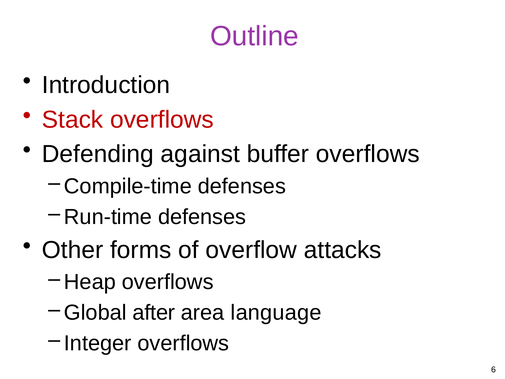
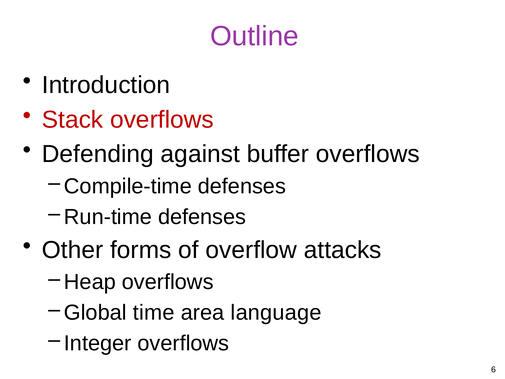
after: after -> time (154, 312)
